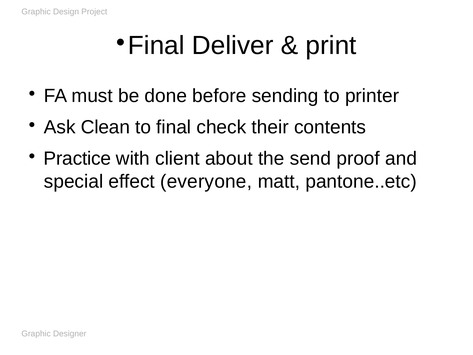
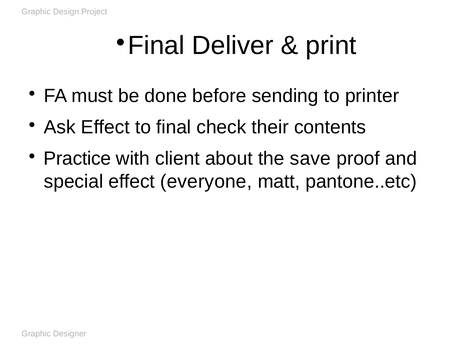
Ask Clean: Clean -> Effect (105, 127)
send: send -> save (310, 158)
